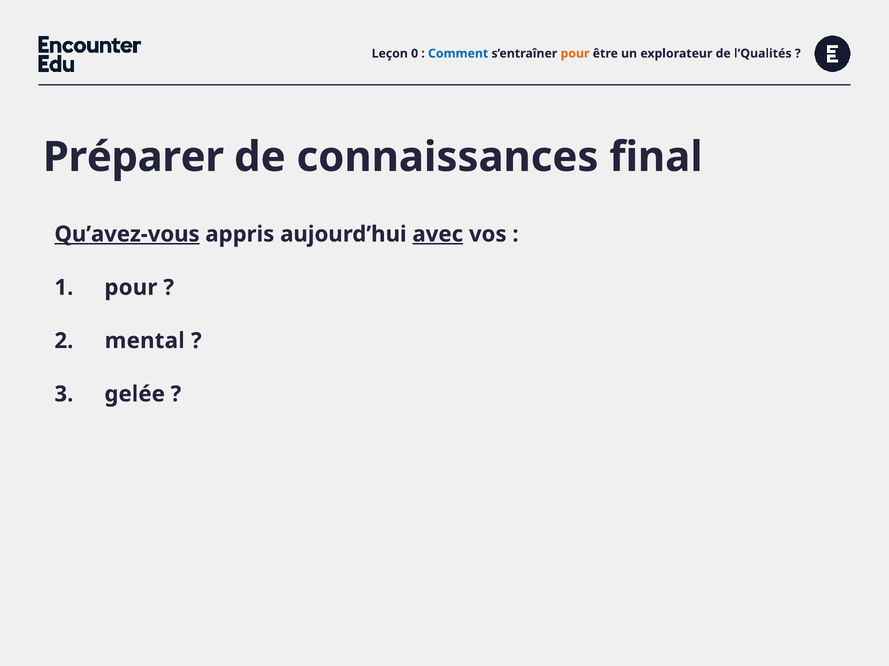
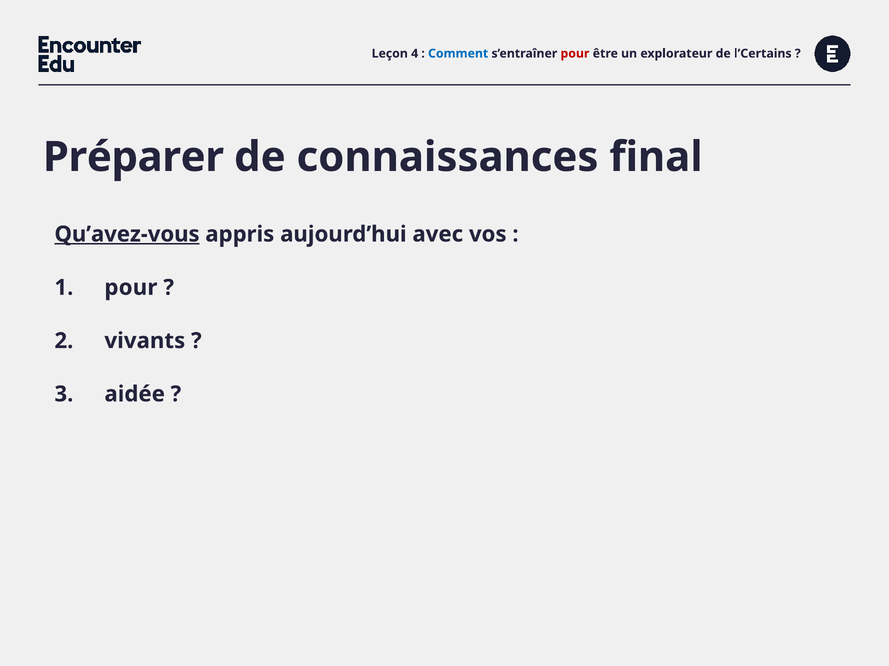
0: 0 -> 4 (415, 54)
pour colour: orange -> red (575, 54)
l’Qualités: l’Qualités -> l’Certains (763, 54)
avec underline: present -> none (438, 234)
mental: mental -> vivants (145, 341)
gelée: gelée -> aidée (135, 395)
